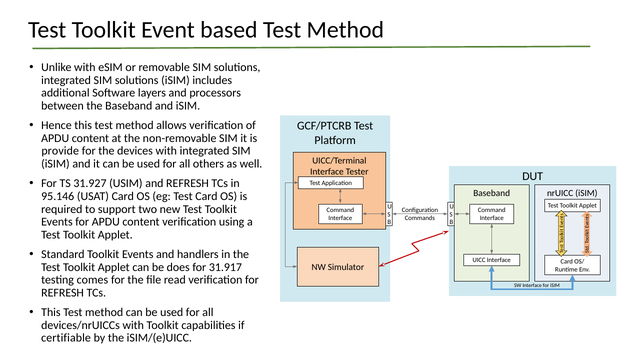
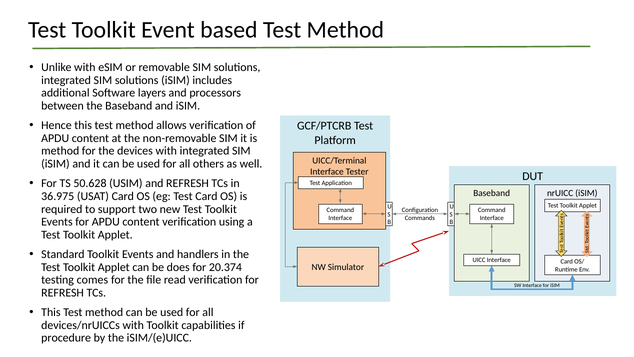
provide: provide -> method (60, 151)
31.927: 31.927 -> 50.628 (90, 183)
95.146: 95.146 -> 36.975 (58, 196)
31.917: 31.917 -> 20.374 (225, 267)
certifiable: certifiable -> procedure (66, 338)
